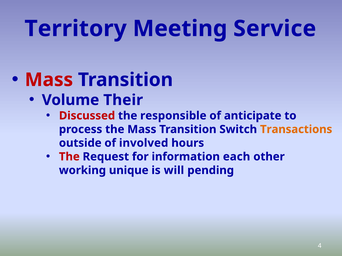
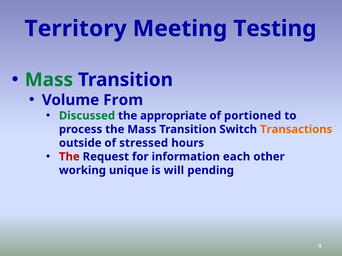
Service: Service -> Testing (275, 29)
Mass colour: red -> green (49, 80)
Their: Their -> From (123, 100)
Discussed colour: red -> green (87, 116)
responsible: responsible -> appropriate (173, 116)
anticipate: anticipate -> portioned (253, 116)
involved: involved -> stressed (144, 143)
